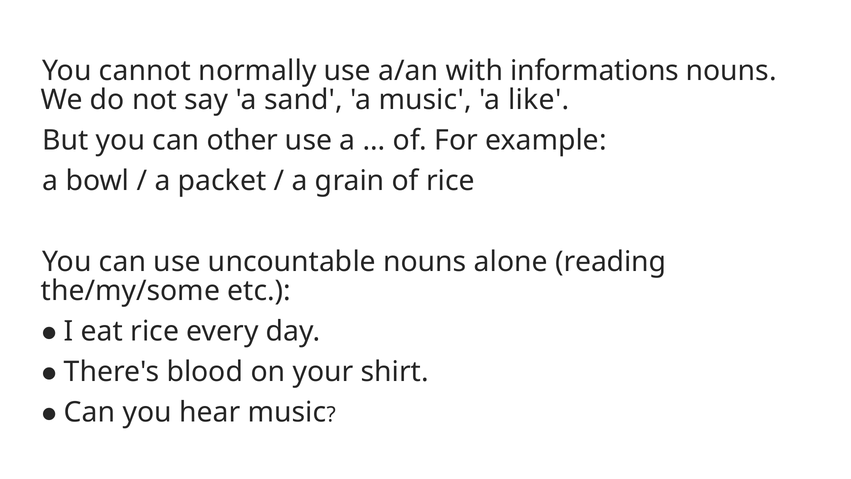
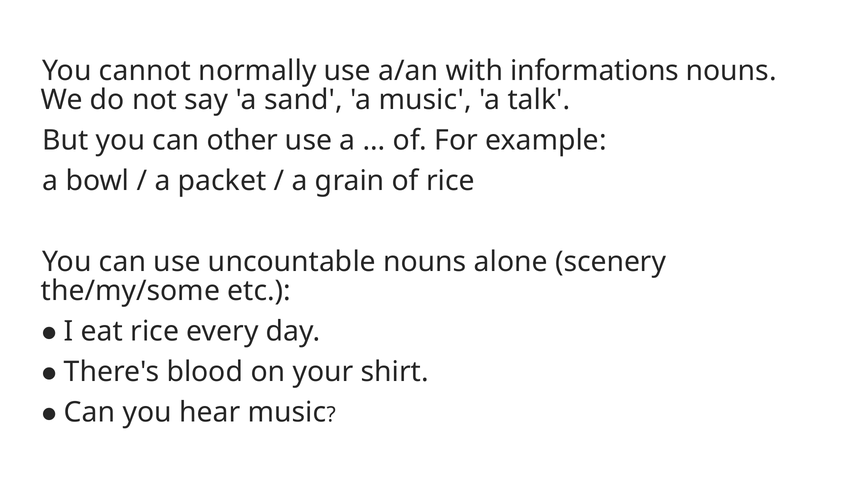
like: like -> talk (539, 100)
reading: reading -> scenery (611, 262)
